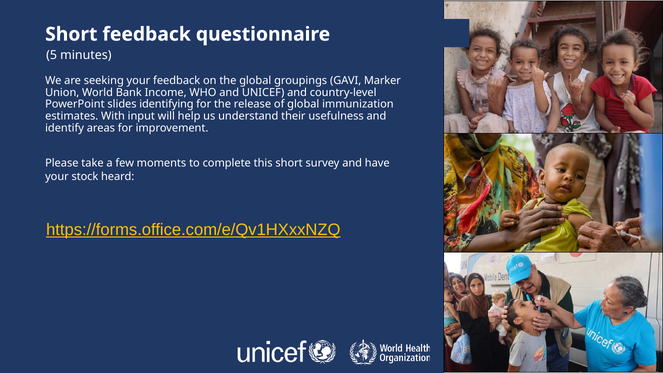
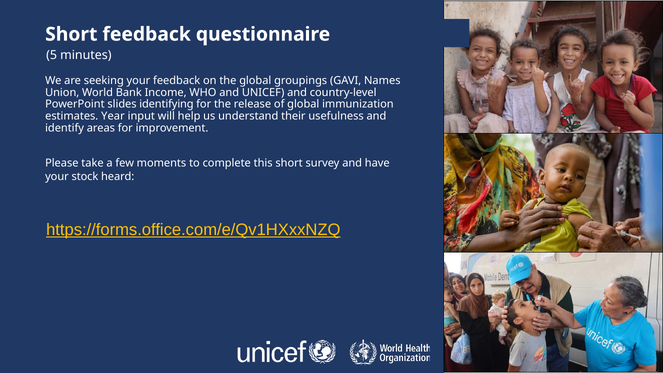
Marker: Marker -> Names (382, 80)
With: With -> Year (113, 116)
